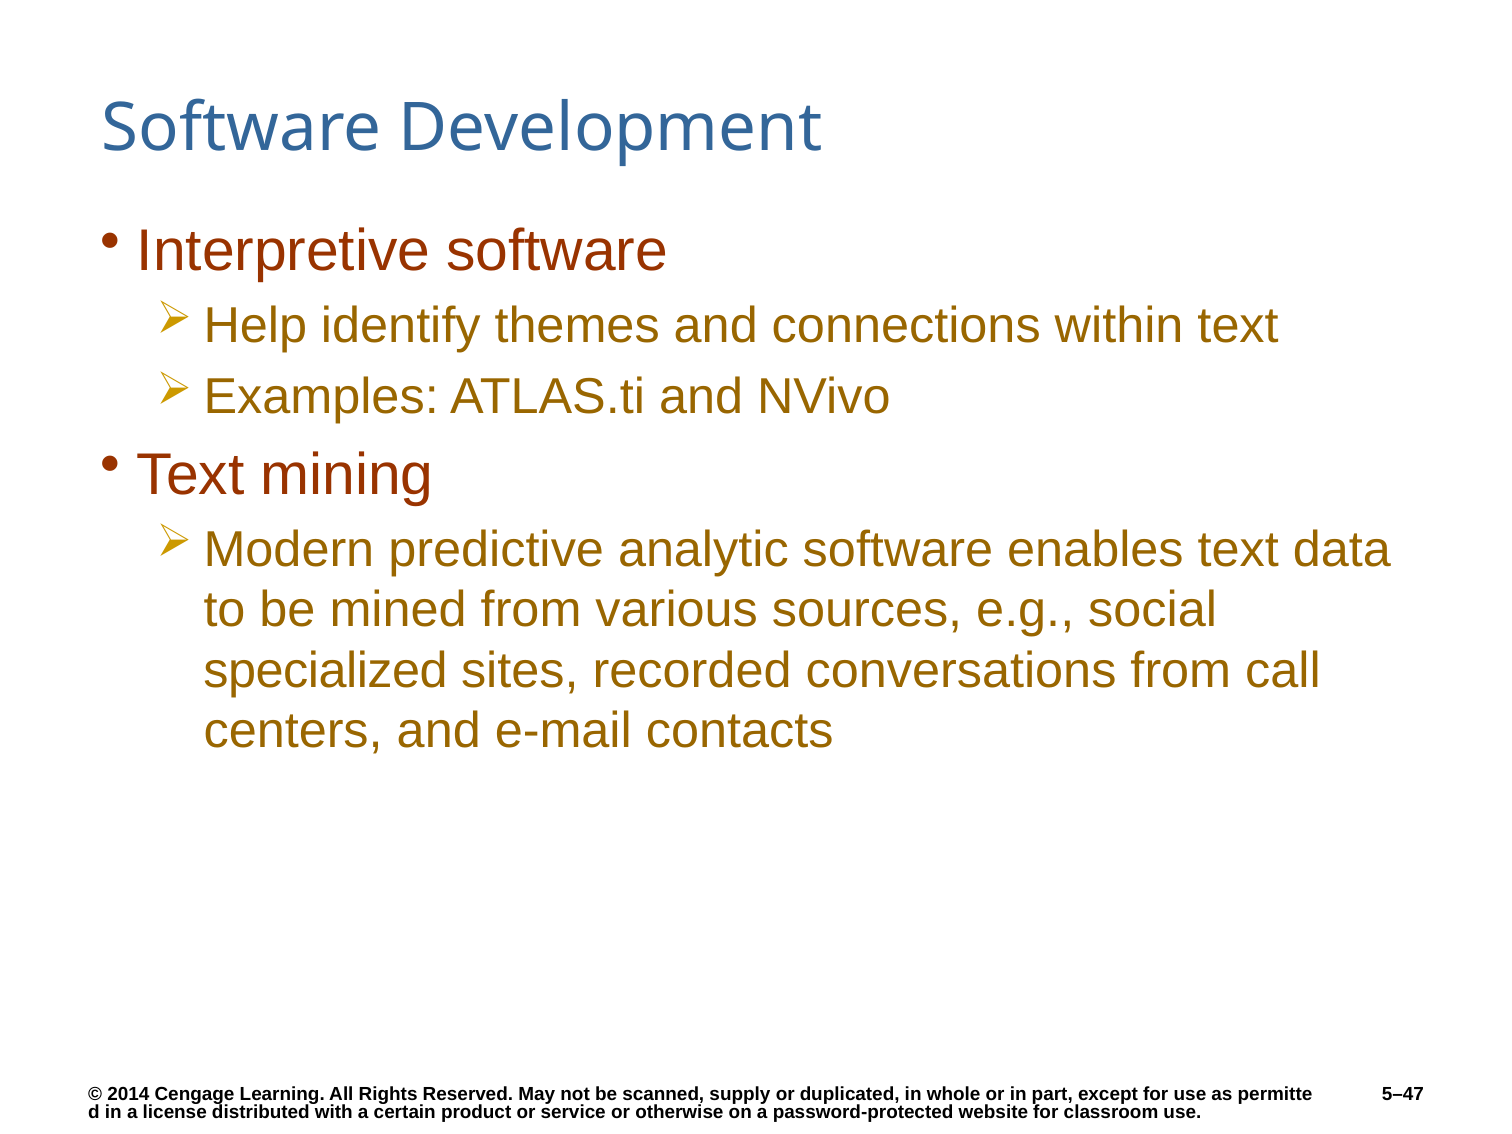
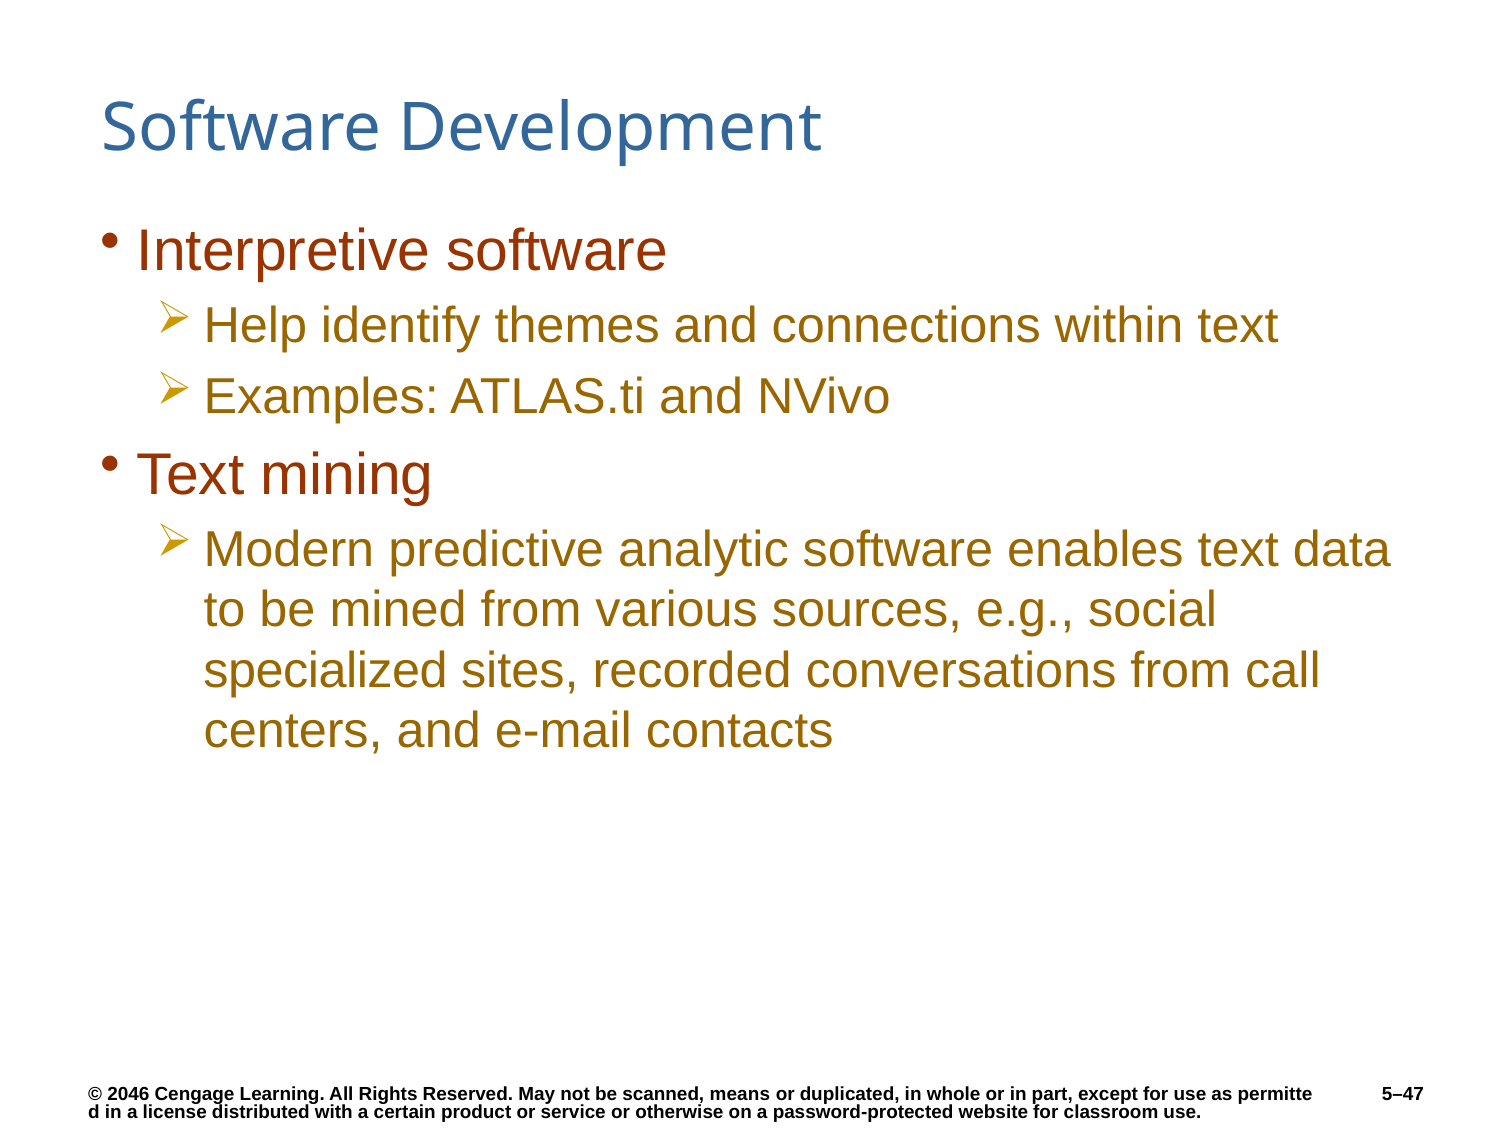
2014: 2014 -> 2046 (128, 1094)
supply: supply -> means (740, 1094)
